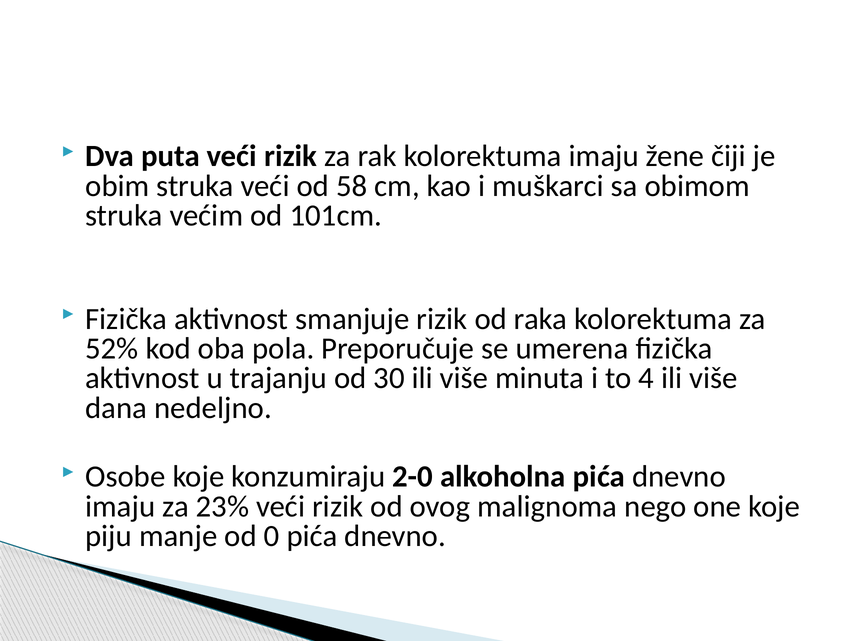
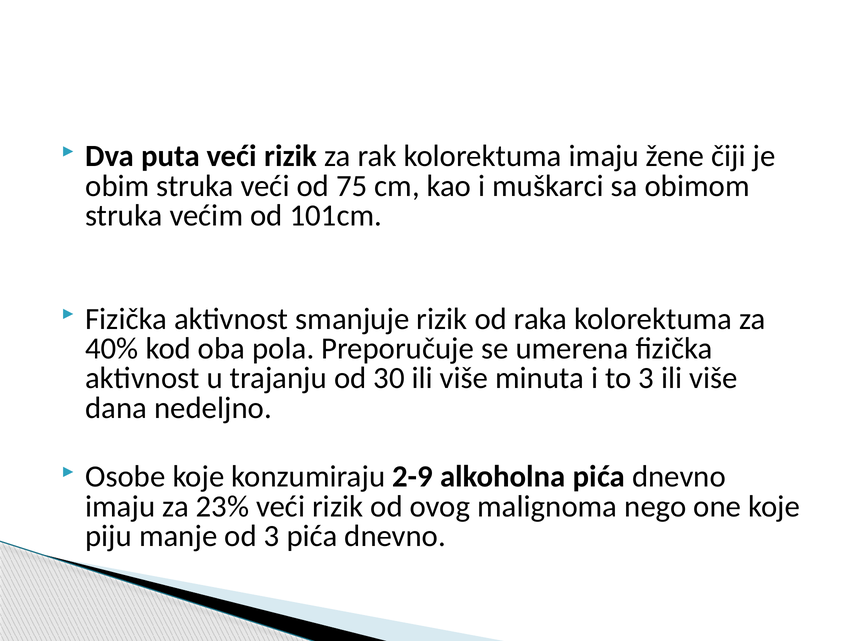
58: 58 -> 75 (352, 186)
52%: 52% -> 40% (112, 348)
to 4: 4 -> 3 (646, 378)
2-0: 2-0 -> 2-9 (413, 476)
od 0: 0 -> 3 (272, 536)
